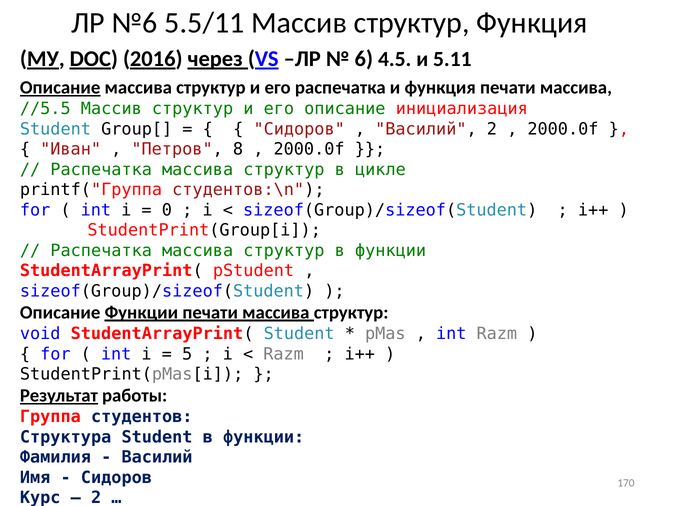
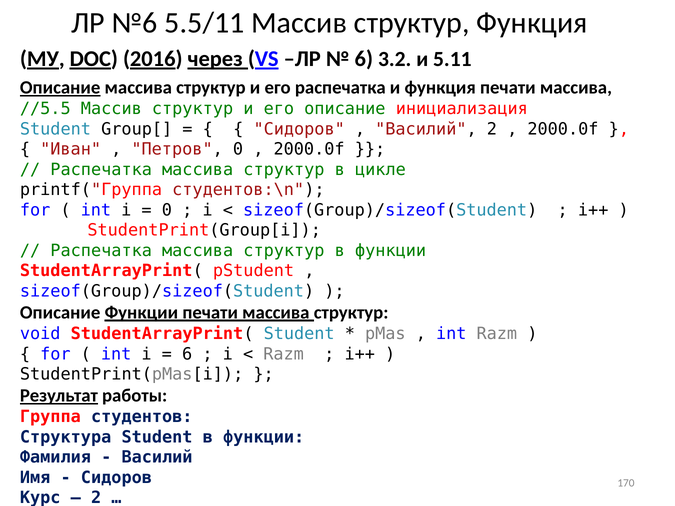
4.5: 4.5 -> 3.2 (395, 59)
Петров 8: 8 -> 0 (238, 149)
5: 5 -> 6 (187, 354)
